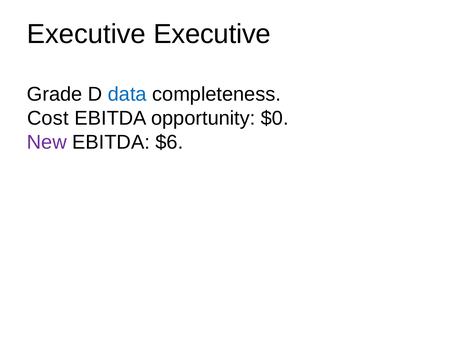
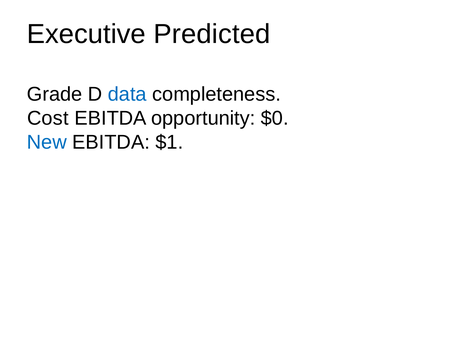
Executive Executive: Executive -> Predicted (212, 34)
New colour: purple -> blue (47, 142)
$6: $6 -> $1 (169, 142)
